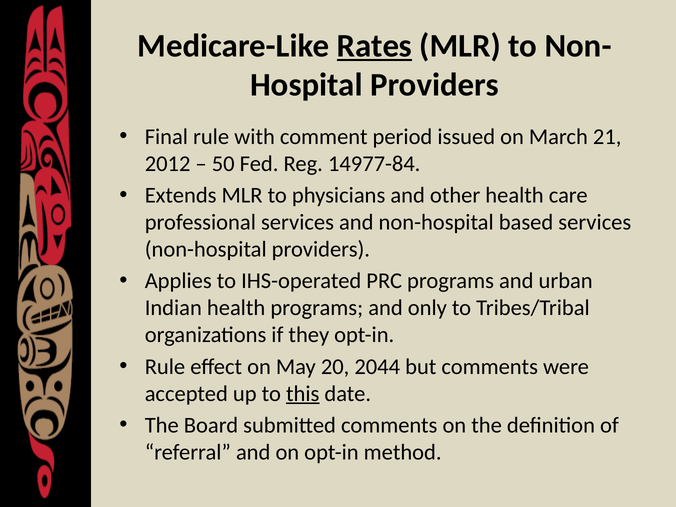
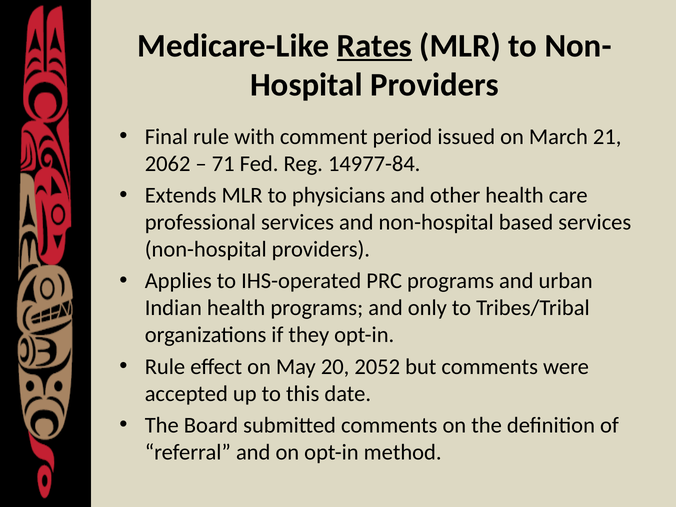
2012: 2012 -> 2062 (168, 164)
50: 50 -> 71 (223, 164)
2044: 2044 -> 2052 (377, 367)
this underline: present -> none (303, 394)
